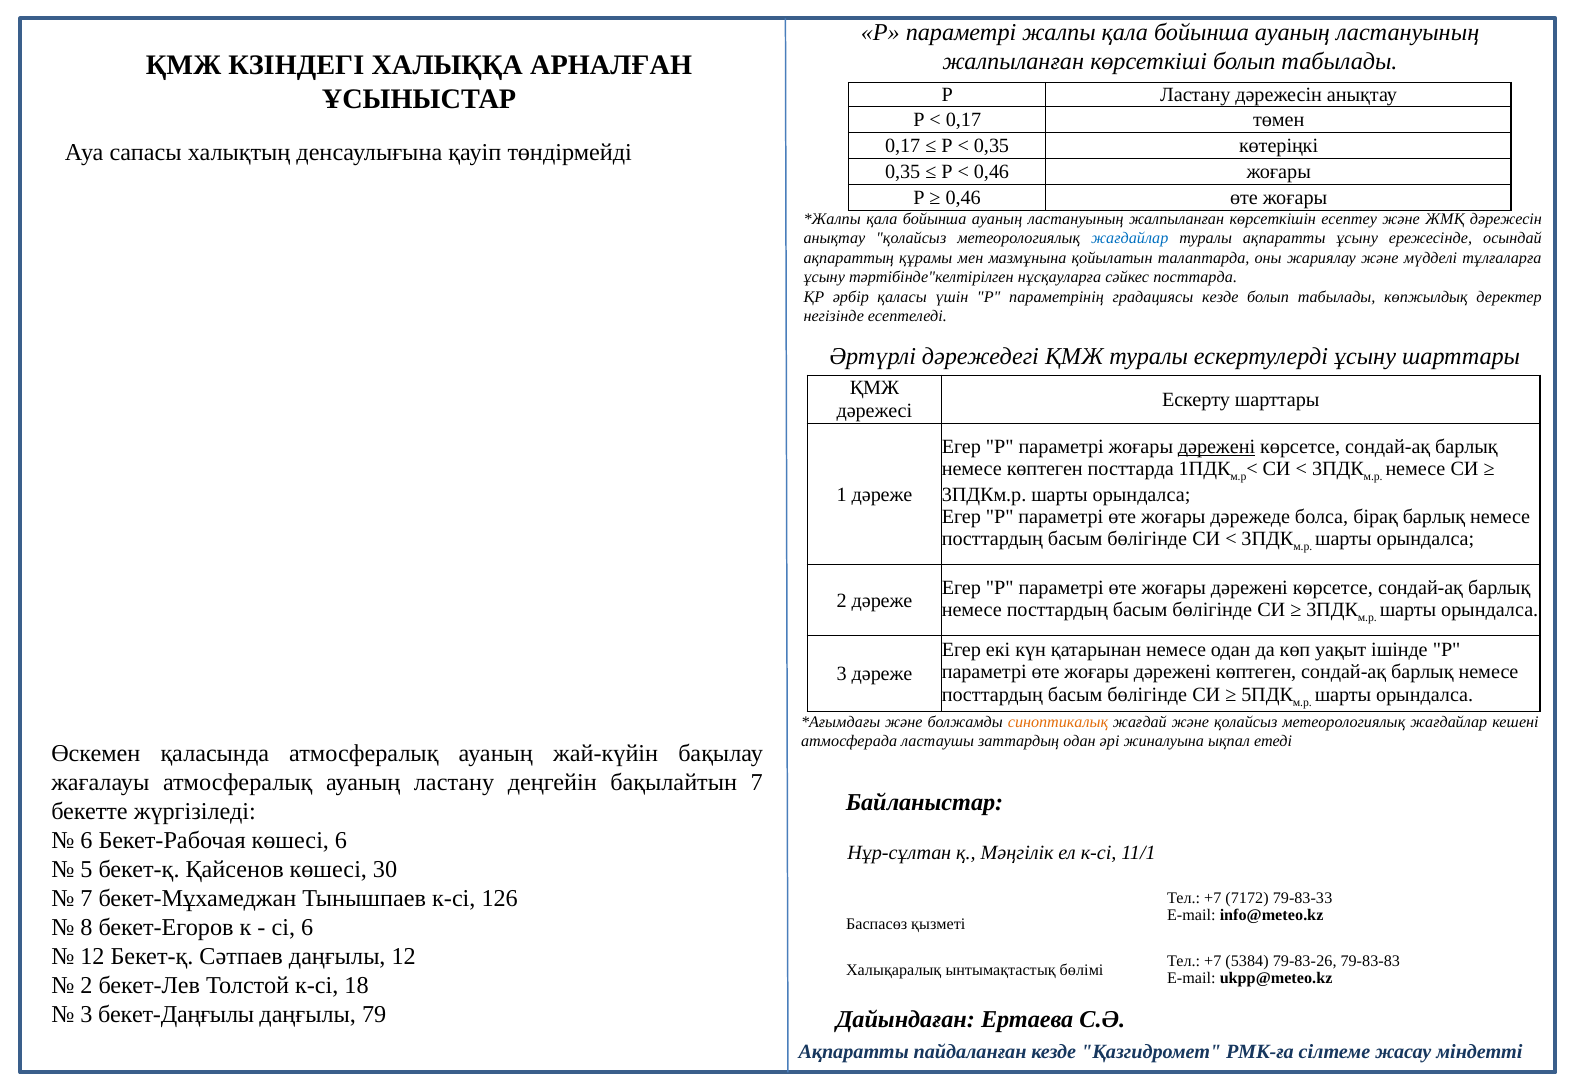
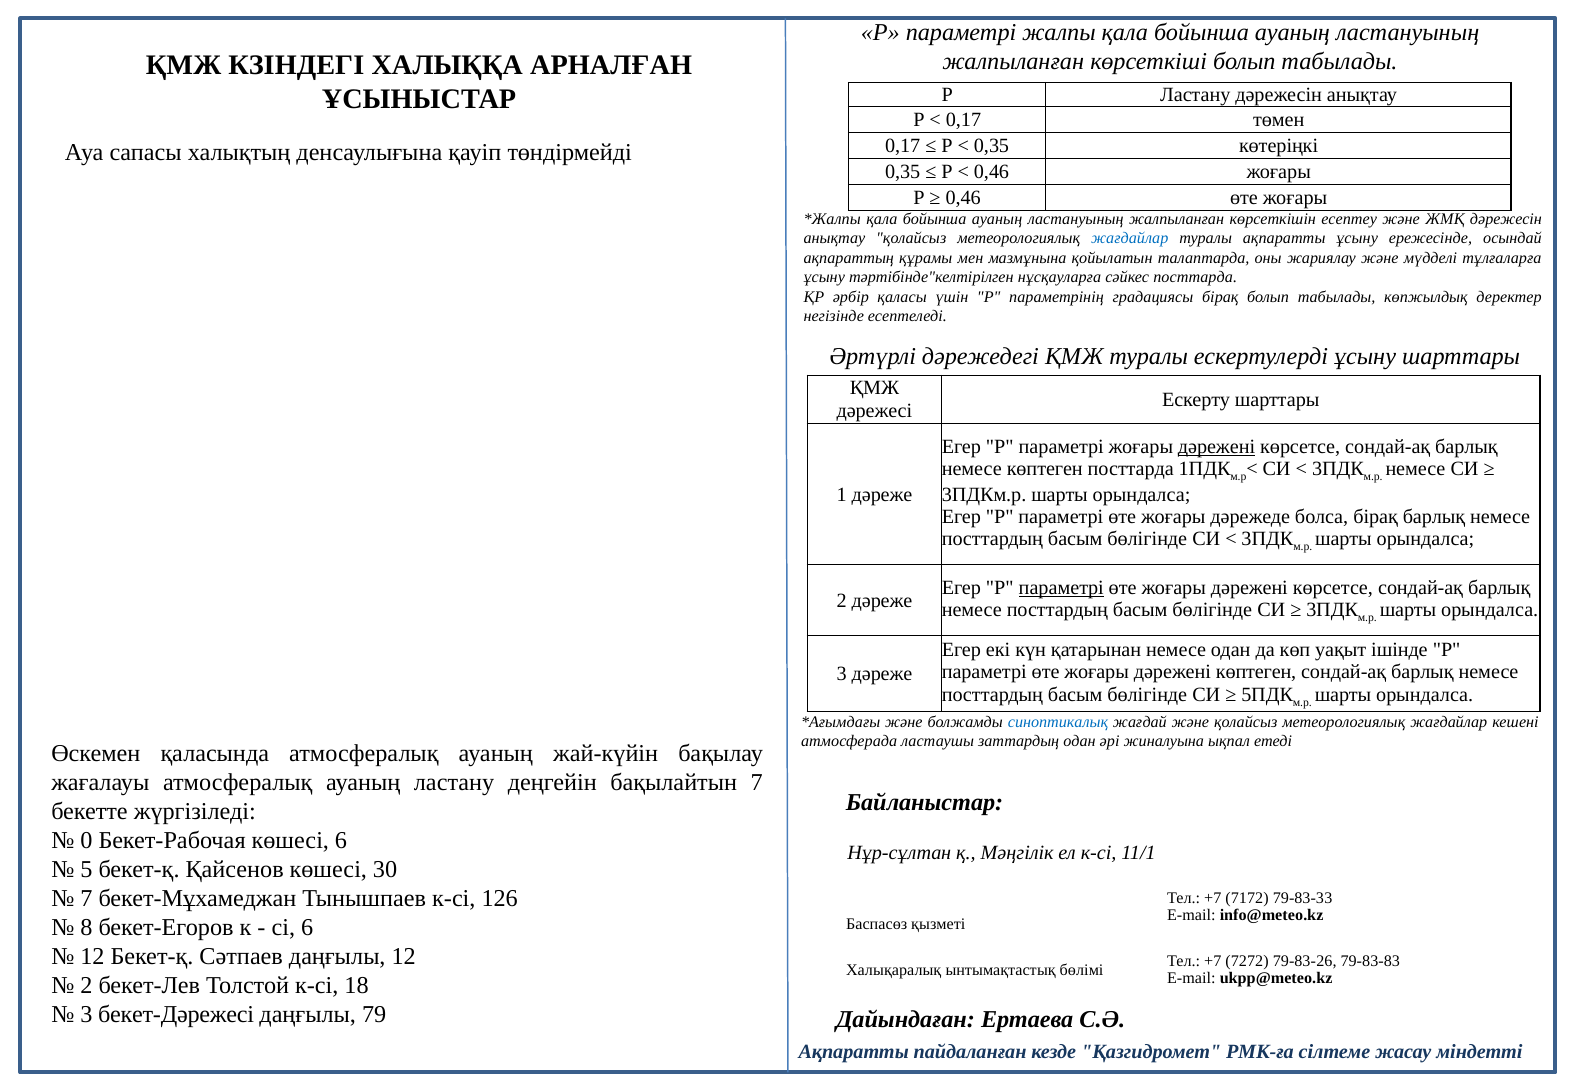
градациясы кезде: кезде -> бірақ (1220, 297)
параметрі underline: none -> present (1061, 588)
синоптикалық colour: orange -> blue (1058, 722)
6: 6 -> 0 (86, 840)
5384: 5384 -> 7272 (1247, 961)
бекет-Даңғылы: бекет-Даңғылы -> бекет-Дәрежесі (176, 1015)
